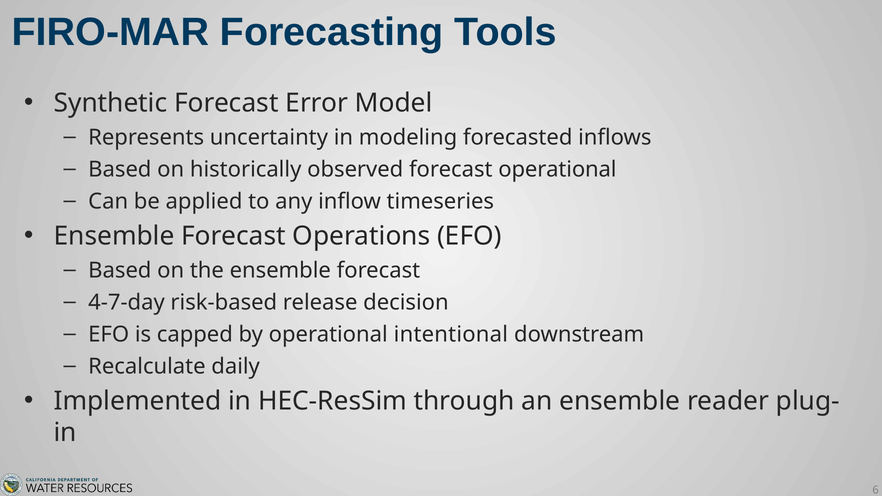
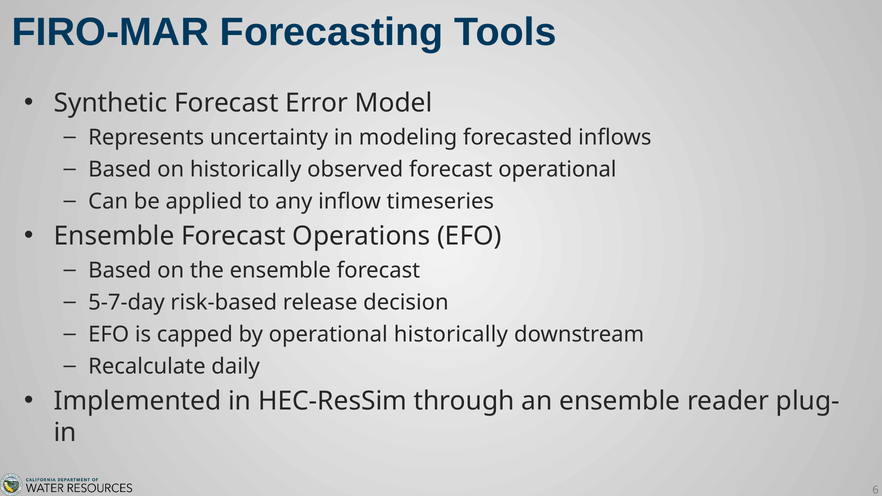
4-7-day: 4-7-day -> 5-7-day (126, 302)
operational intentional: intentional -> historically (451, 334)
